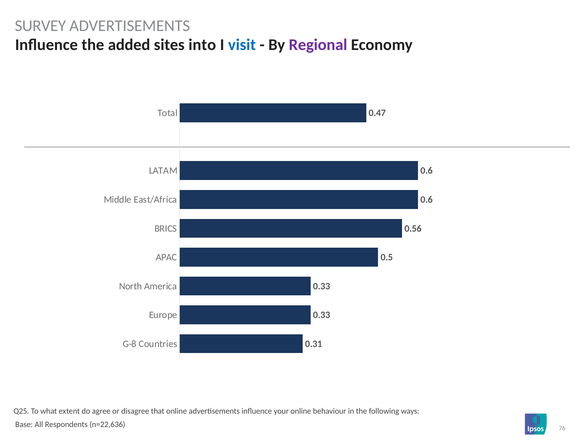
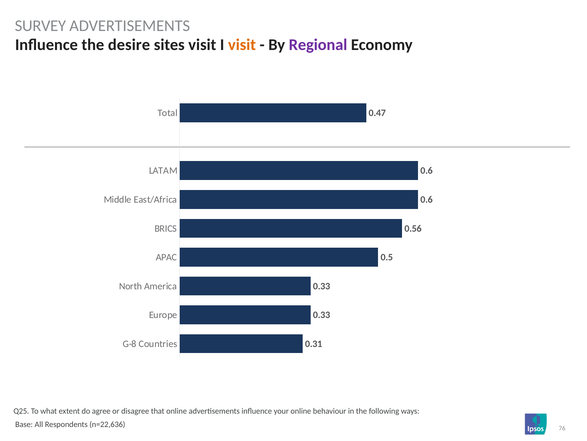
added: added -> desire (129, 45)
sites into: into -> visit (202, 45)
visit colour: blue -> orange (242, 45)
